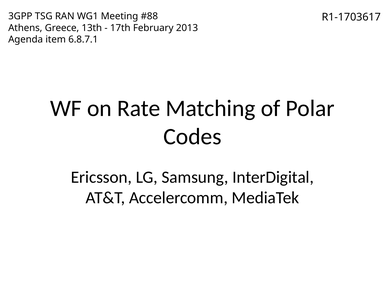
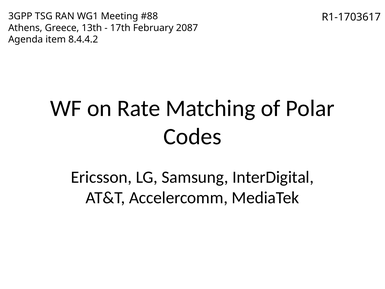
2013: 2013 -> 2087 (187, 28)
6.8.7.1: 6.8.7.1 -> 8.4.4.2 (83, 39)
